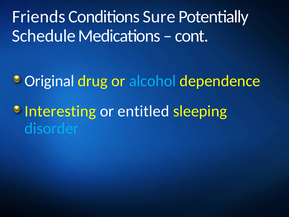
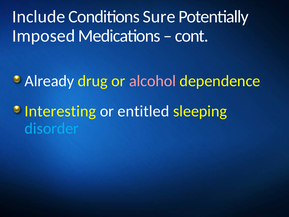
Friends: Friends -> Include (39, 17)
Schedule: Schedule -> Imposed (44, 36)
Original: Original -> Already (49, 81)
alcohol colour: light blue -> pink (153, 81)
